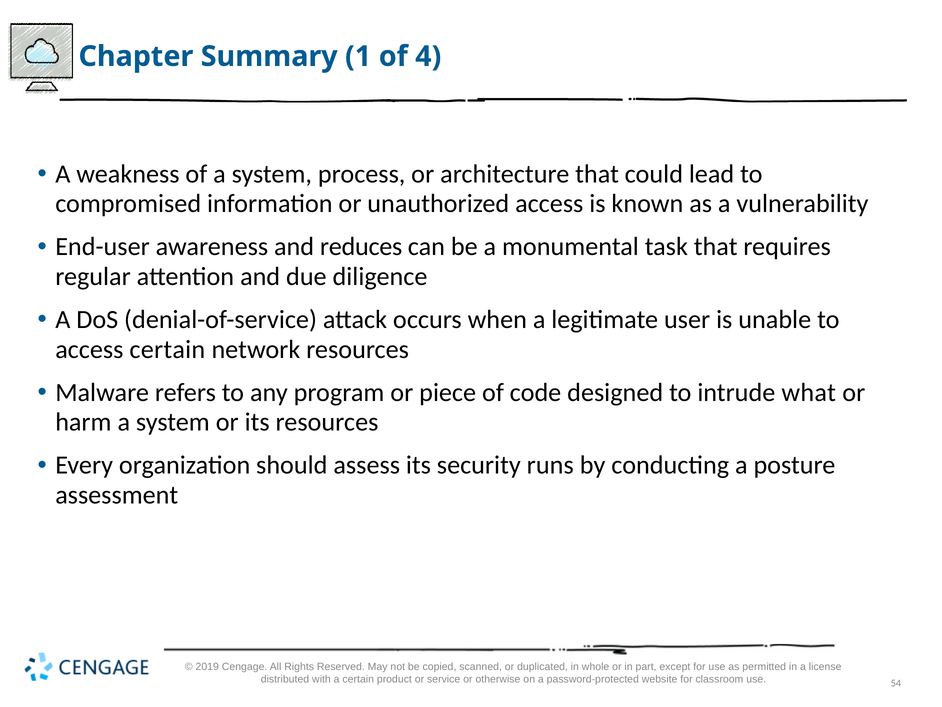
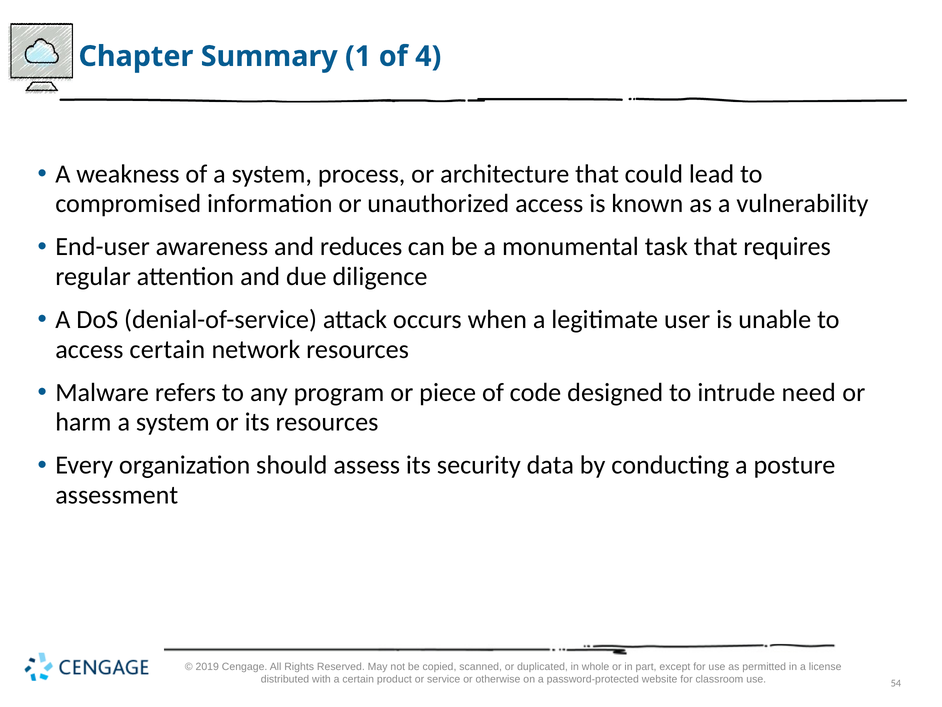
what: what -> need (809, 392)
runs: runs -> data (550, 465)
